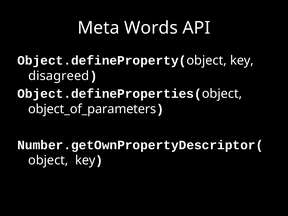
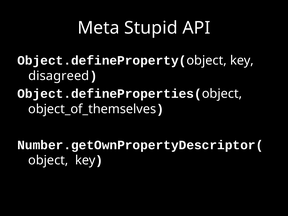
Words: Words -> Stupid (151, 28)
object_of_parameters: object_of_parameters -> object_of_themselves (92, 109)
